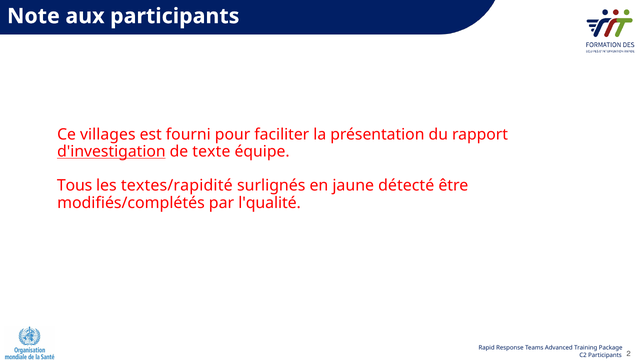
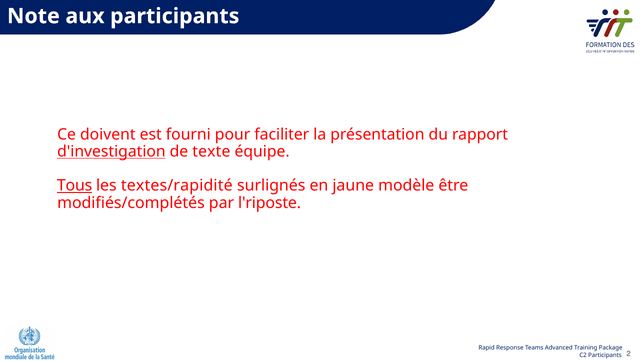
villages: villages -> doivent (108, 135)
Tous underline: none -> present (75, 186)
détecté: détecté -> modèle (406, 186)
l'qualité: l'qualité -> l'riposte (270, 203)
